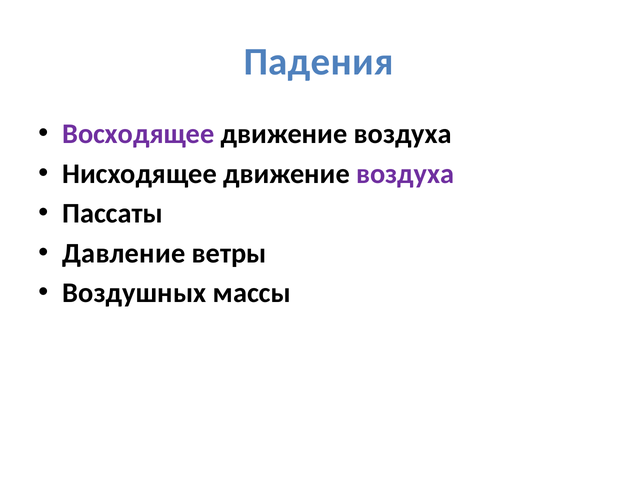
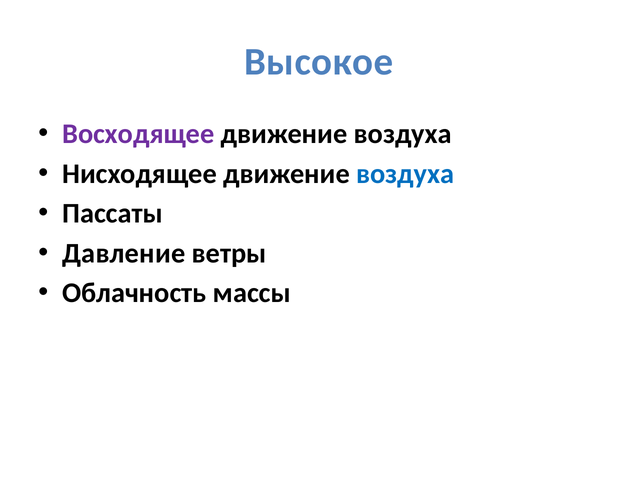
Падения: Падения -> Высокое (319, 62)
воздуха colour: purple -> blue (405, 174)
Воздушных: Воздушных -> Облачность (134, 293)
